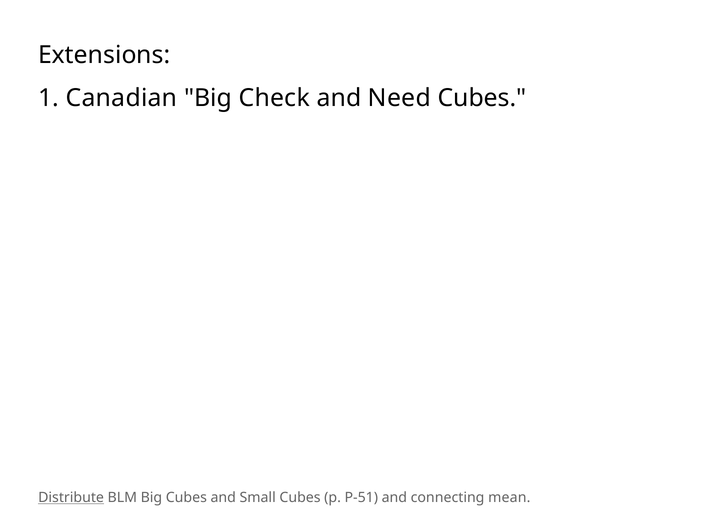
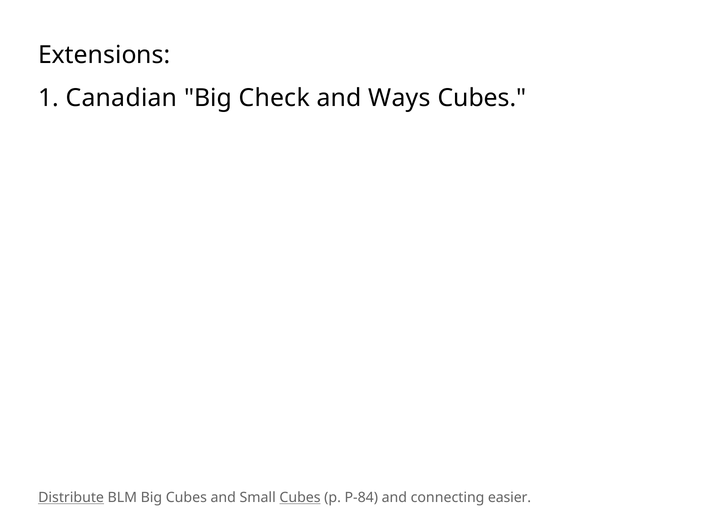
Need: Need -> Ways (399, 98)
Cubes underline: none -> present (300, 497)
P-51: P-51 -> P-84 (361, 497)
mean: mean -> easier (510, 497)
